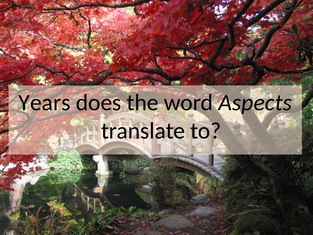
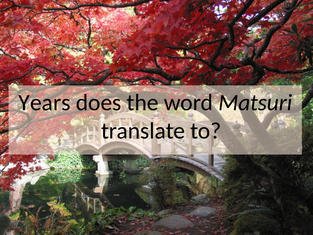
Aspects: Aspects -> Matsuri (255, 103)
